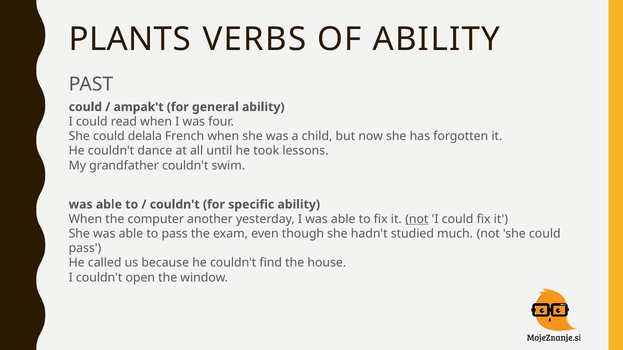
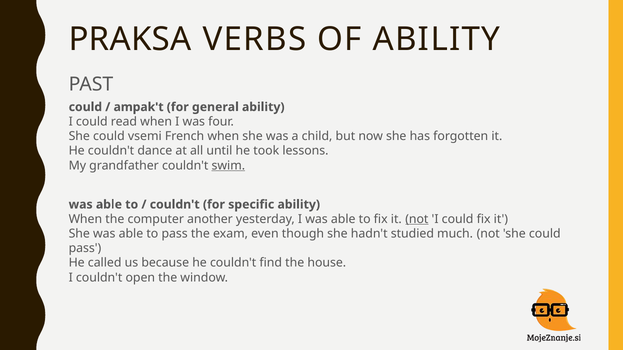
PLANTS: PLANTS -> PRAKSA (130, 40)
delala: delala -> vsemi (145, 136)
swim underline: none -> present (228, 166)
